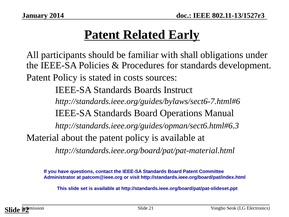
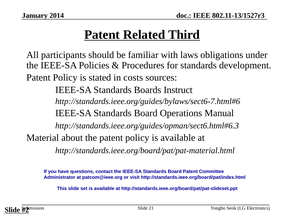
Early: Early -> Third (184, 35)
shall: shall -> laws (189, 55)
